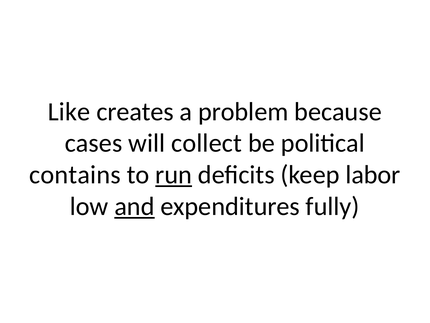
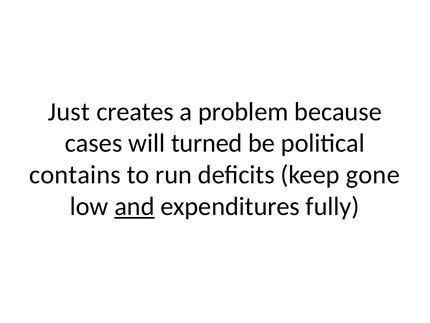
Like: Like -> Just (69, 112)
collect: collect -> turned (207, 143)
run underline: present -> none (174, 175)
labor: labor -> gone (373, 175)
